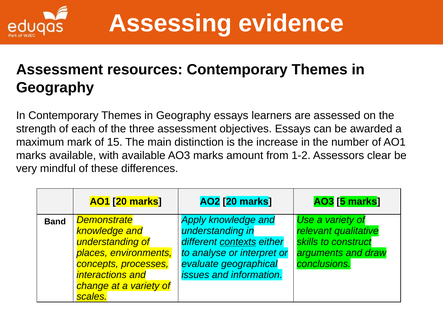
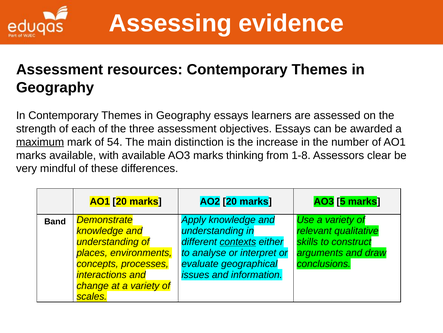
maximum underline: none -> present (40, 142)
15: 15 -> 54 (115, 142)
amount: amount -> thinking (245, 155)
1-2: 1-2 -> 1-8 (301, 155)
